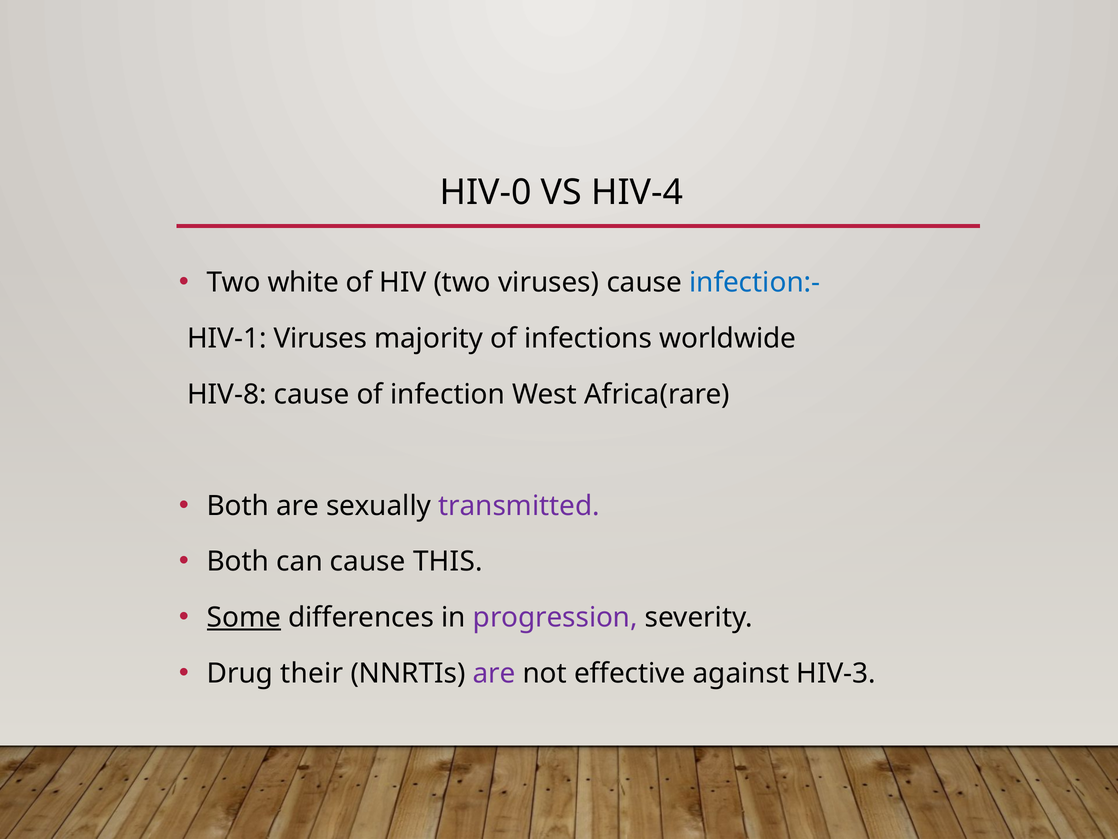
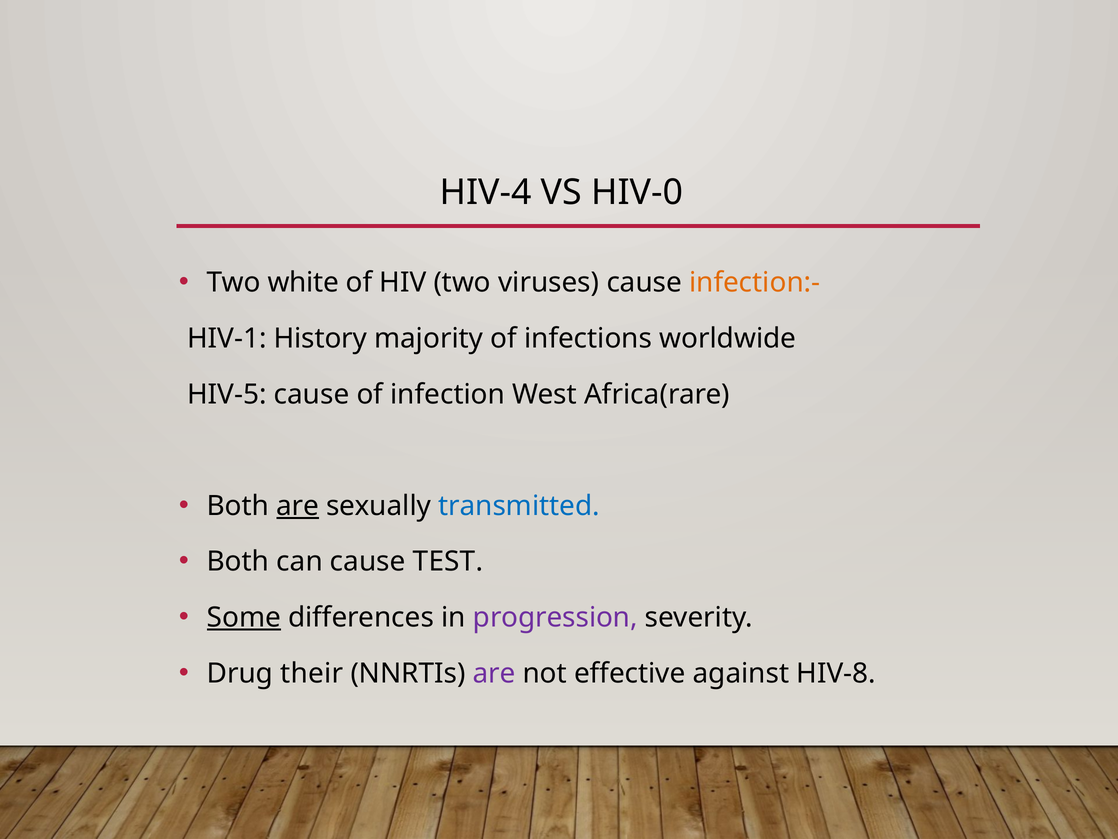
HIV-0: HIV-0 -> HIV-4 (486, 192)
HIV-4: HIV-4 -> HIV-0 (637, 192)
infection:- colour: blue -> orange (755, 283)
HIV-1 Viruses: Viruses -> History (320, 338)
HIV-8: HIV-8 -> HIV-5 (227, 394)
are underline: none -> present (298, 506)
transmitted colour: purple -> blue (519, 506)
THIS: THIS -> TEST (448, 561)
HIV-3: HIV-3 -> HIV-8 (836, 673)
